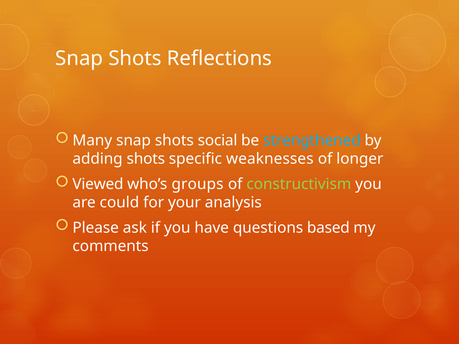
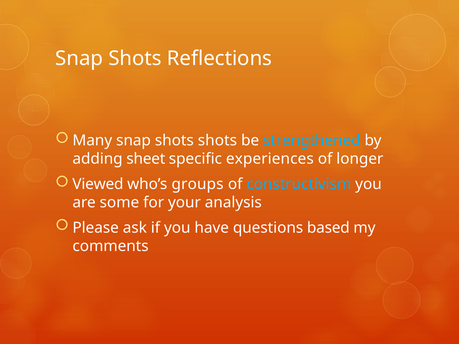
shots social: social -> shots (217, 141)
adding shots: shots -> sheet (146, 159)
weaknesses: weaknesses -> experiences (270, 159)
constructivism colour: light green -> light blue (299, 184)
could: could -> some (119, 203)
